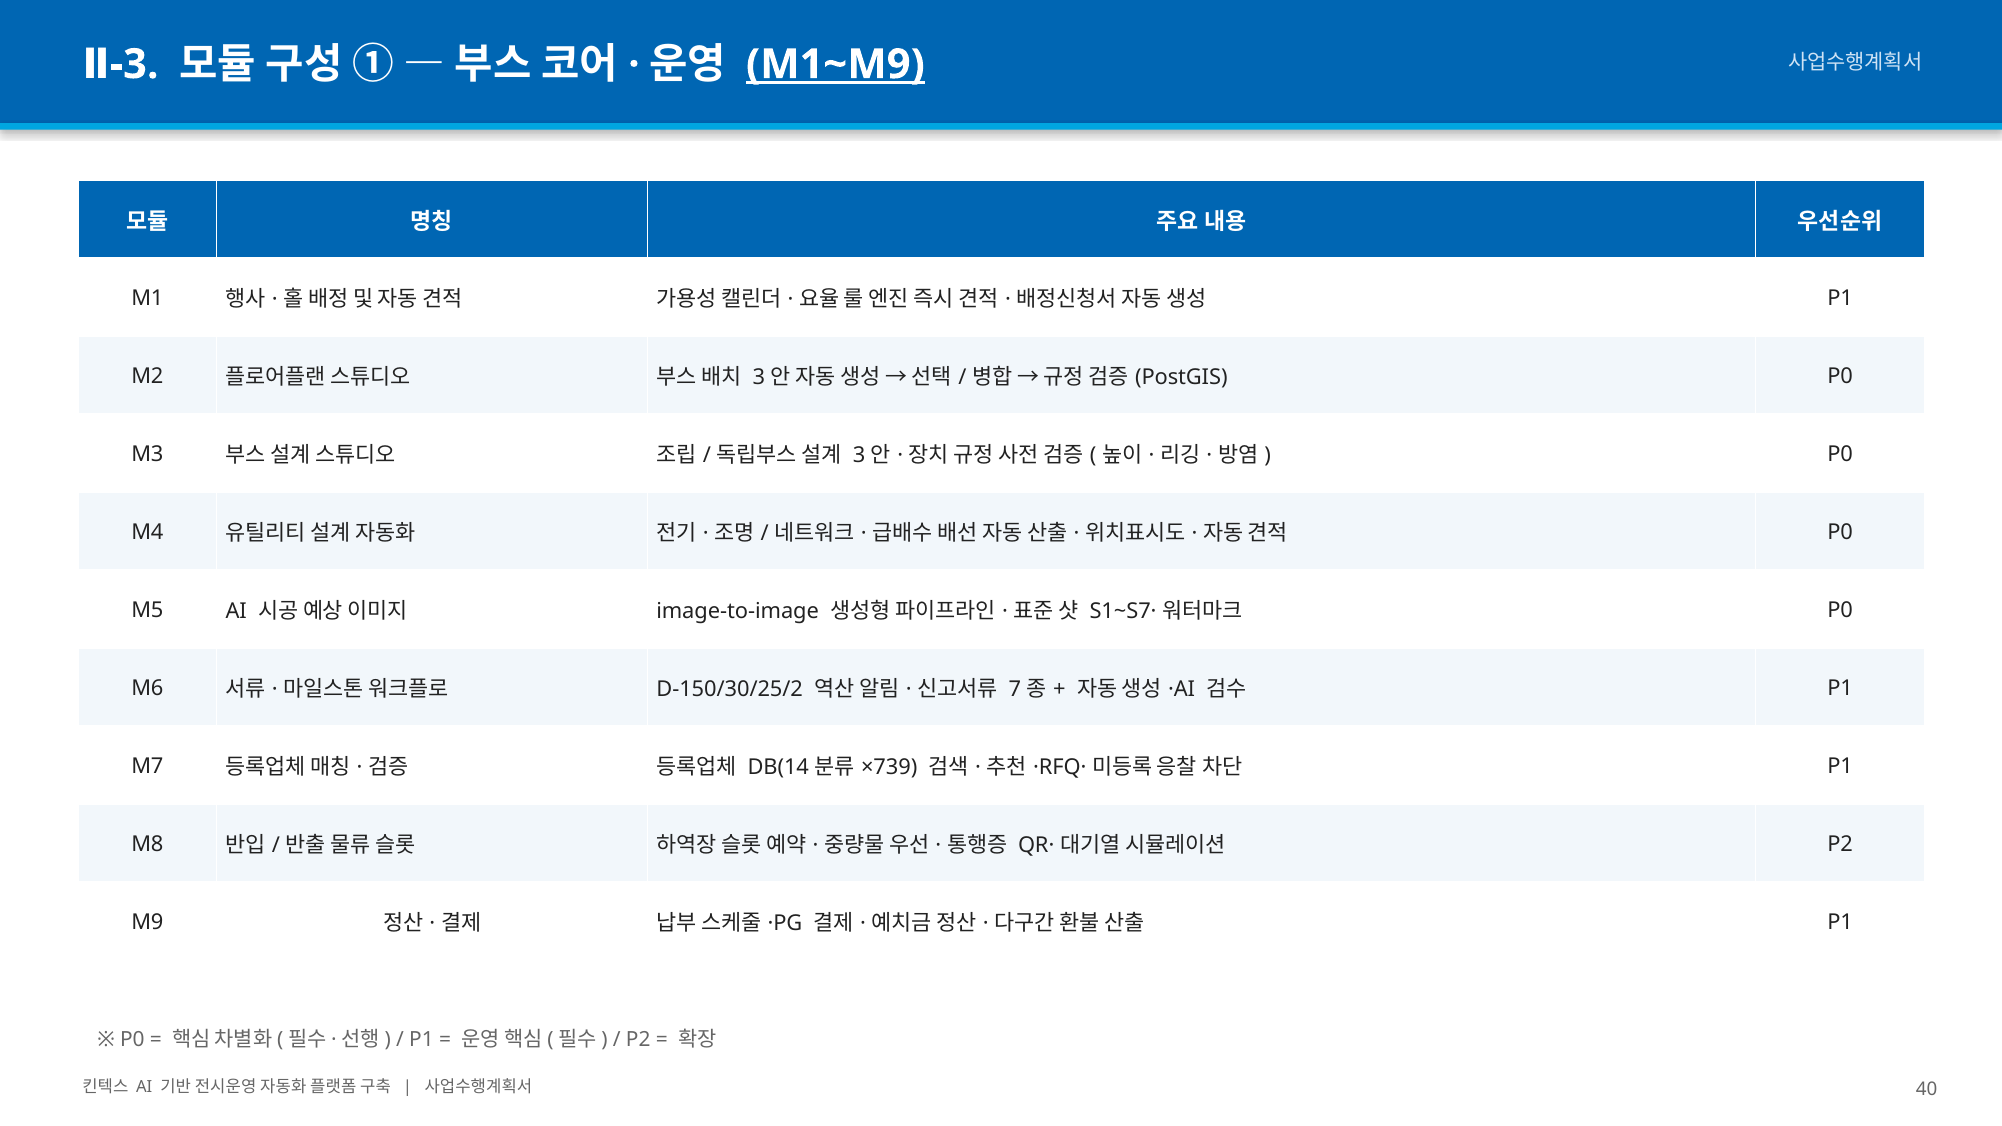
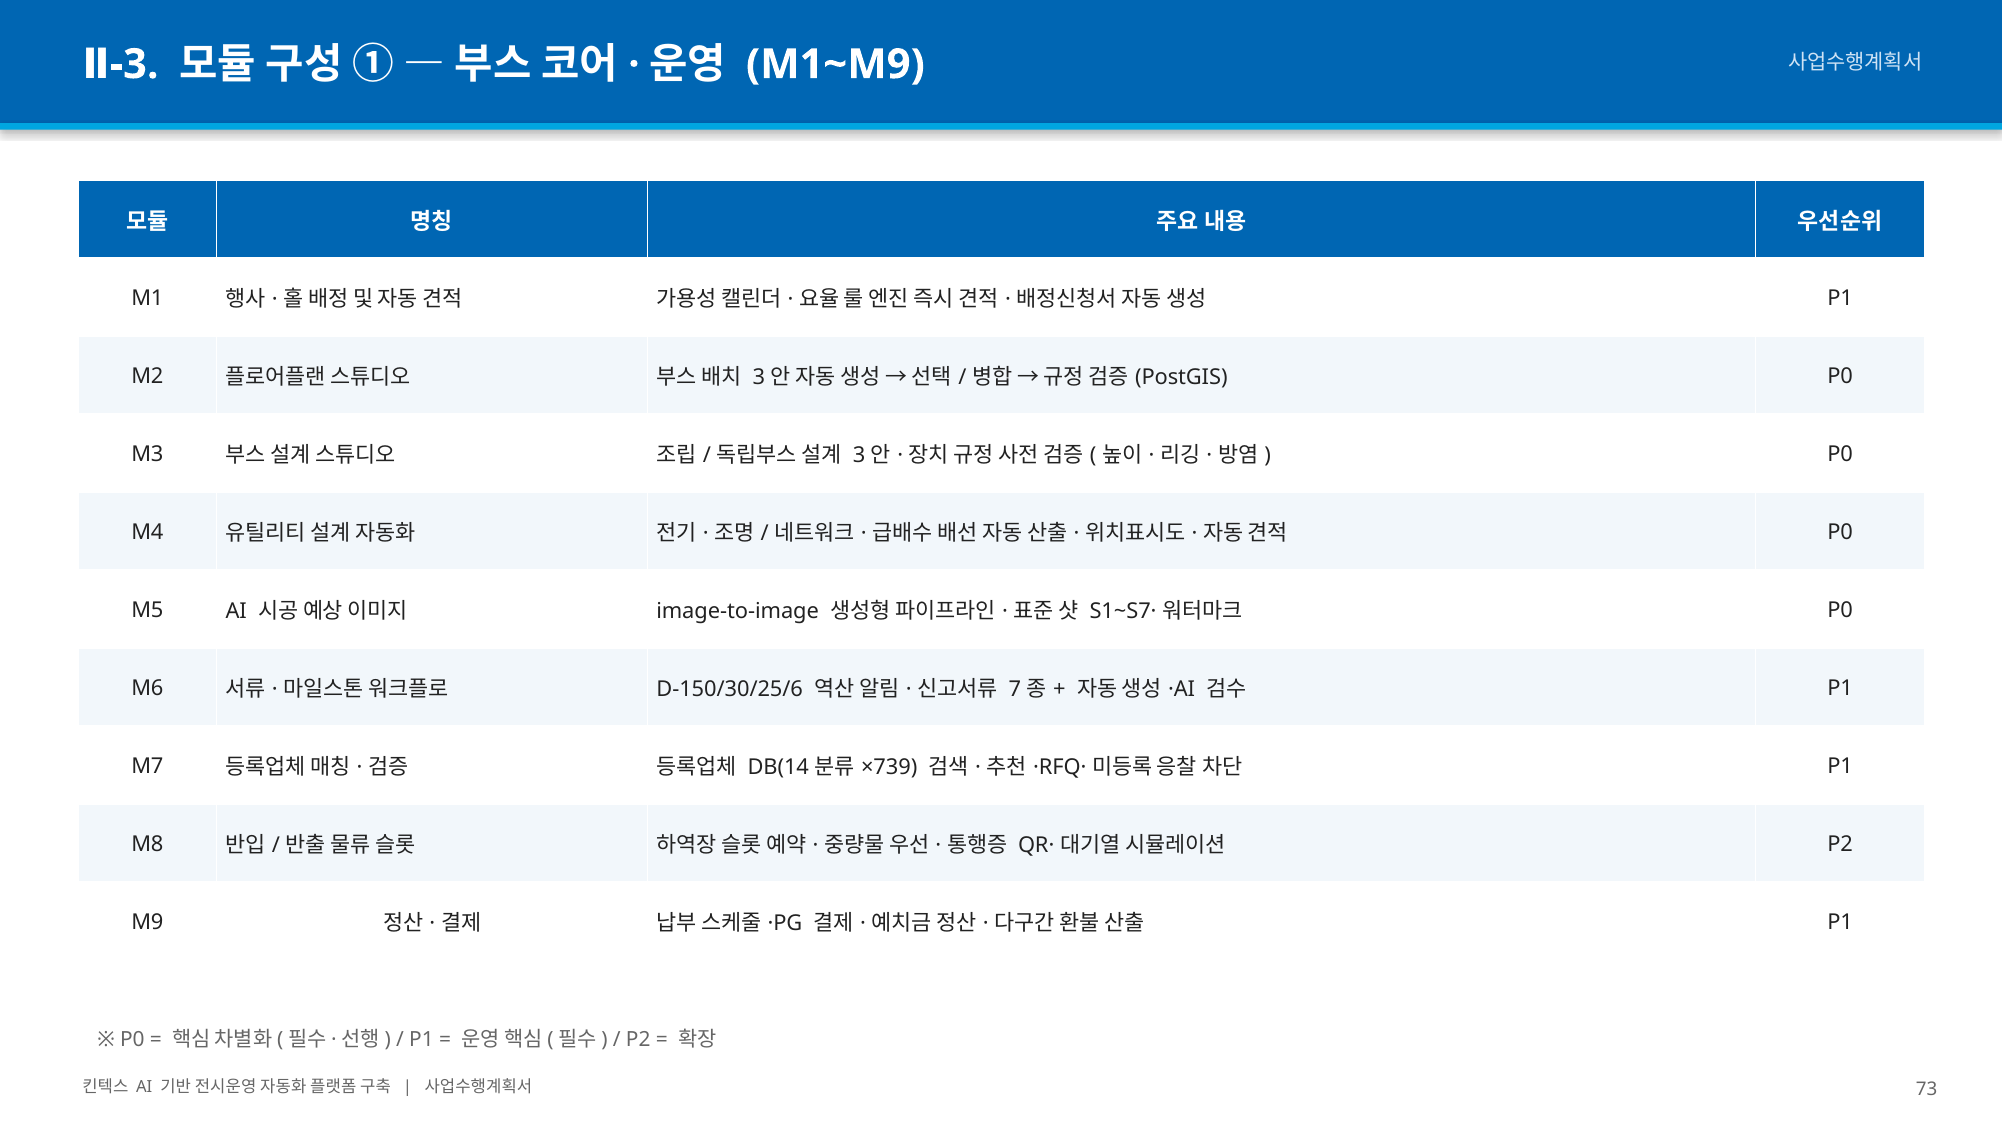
M1~M9 underline: present -> none (835, 64)
D-150/30/25/2: D-150/30/25/2 -> D-150/30/25/6 (730, 690)
40: 40 -> 73 (1927, 1089)
